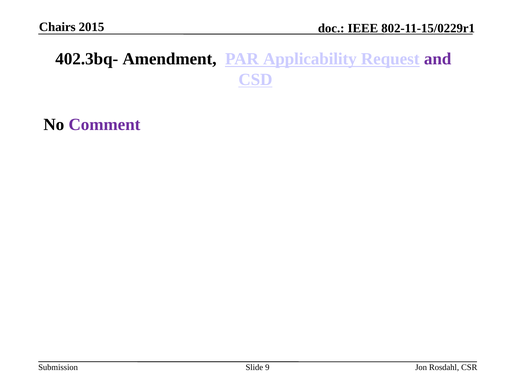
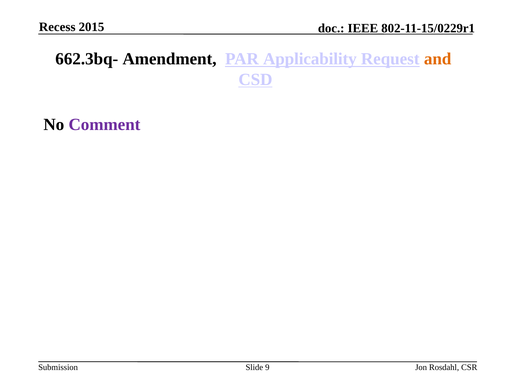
Chairs: Chairs -> Recess (57, 27)
402.3bq-: 402.3bq- -> 662.3bq- (87, 59)
and colour: purple -> orange (438, 59)
